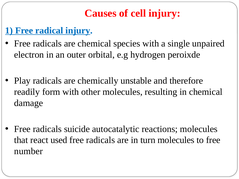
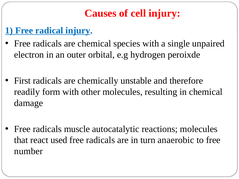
Play: Play -> First (22, 81)
suicide: suicide -> muscle (77, 129)
turn molecules: molecules -> anaerobic (176, 140)
